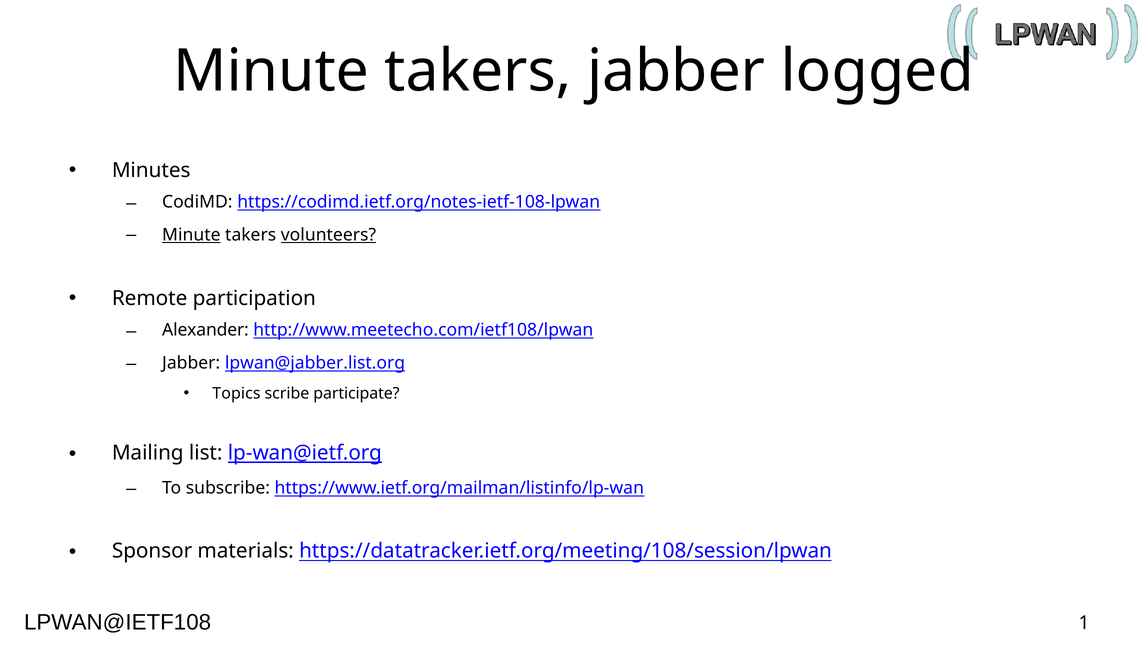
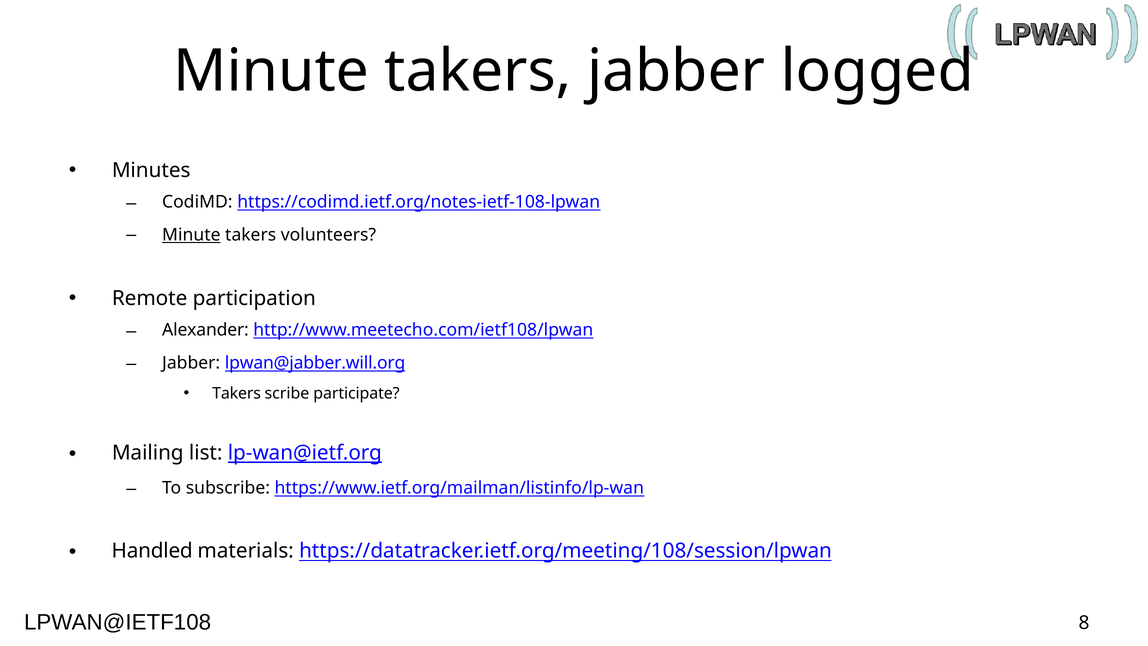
volunteers underline: present -> none (328, 235)
lpwan@jabber.list.org: lpwan@jabber.list.org -> lpwan@jabber.will.org (315, 363)
Topics: Topics -> Takers (237, 393)
Sponsor: Sponsor -> Handled (152, 551)
1: 1 -> 8 (1084, 623)
